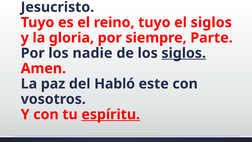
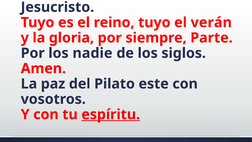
el siglos: siglos -> verán (211, 22)
siglos underline: present -> none (184, 53)
Habló: Habló -> Pilato (115, 84)
